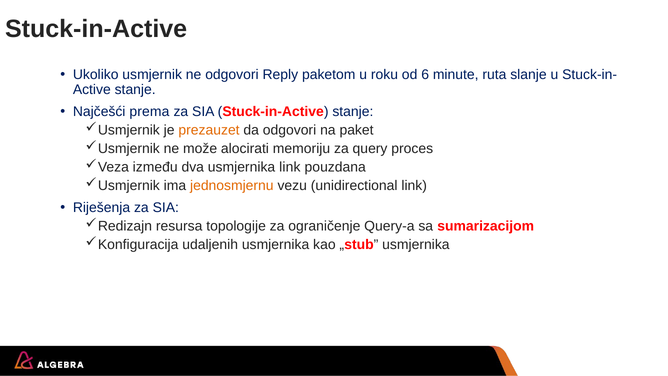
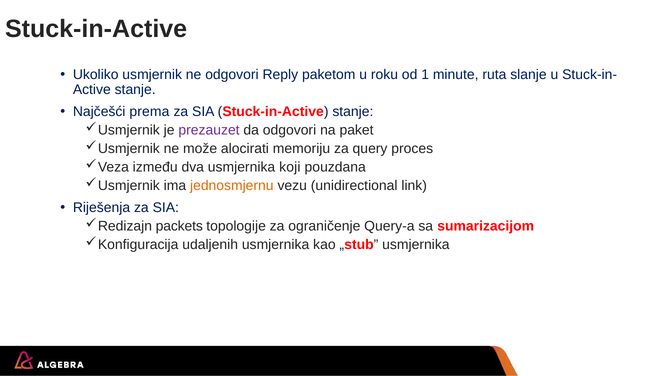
6: 6 -> 1 (425, 75)
prezauzet colour: orange -> purple (209, 130)
usmjernika link: link -> koji (290, 167)
resursa: resursa -> packets (179, 226)
